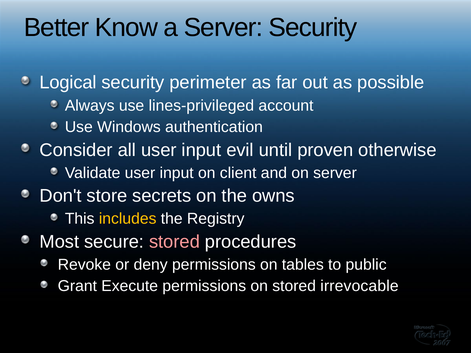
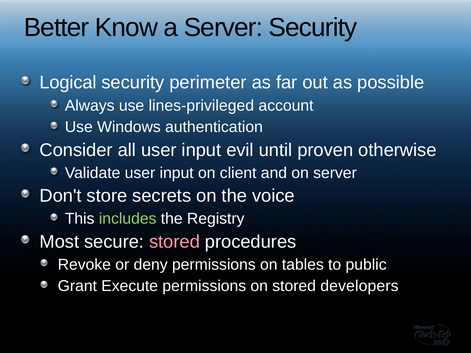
owns: owns -> voice (273, 196)
includes colour: yellow -> light green (128, 219)
irrevocable: irrevocable -> developers (359, 286)
